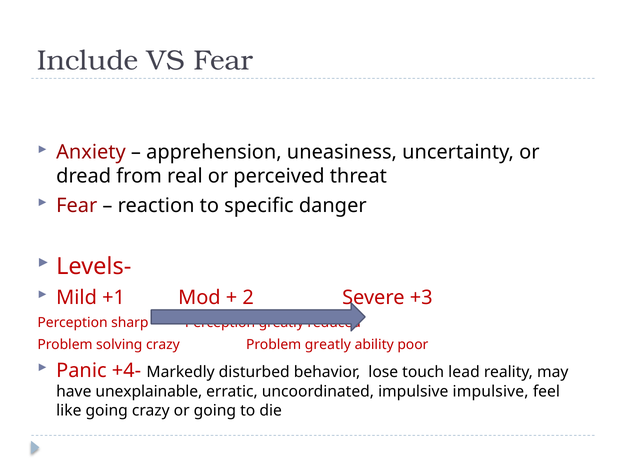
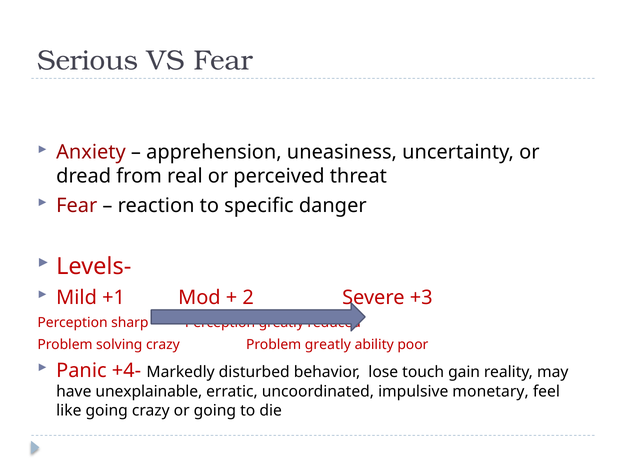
Include: Include -> Serious (88, 60)
lead: lead -> gain (464, 372)
impulsive impulsive: impulsive -> monetary (491, 391)
